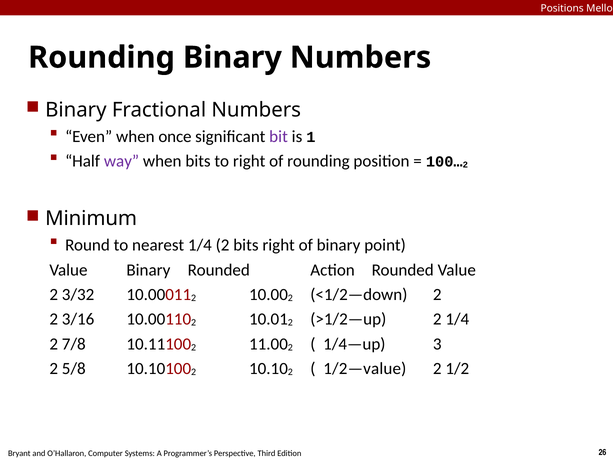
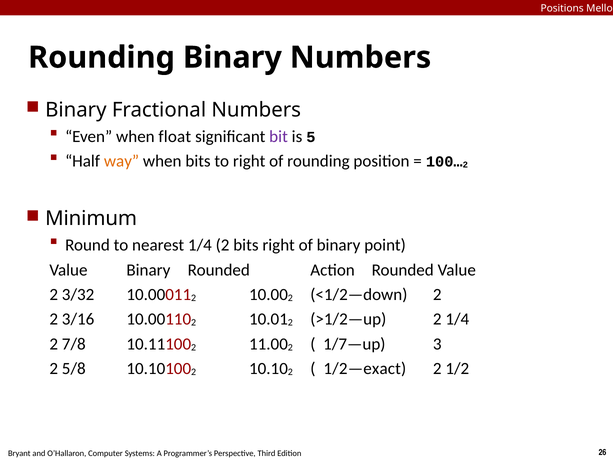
once: once -> float (175, 136)
1: 1 -> 5 (311, 137)
way colour: purple -> orange (122, 161)
1/4—up: 1/4—up -> 1/7—up (354, 344)
1/2—value: 1/2—value -> 1/2—exact (365, 369)
